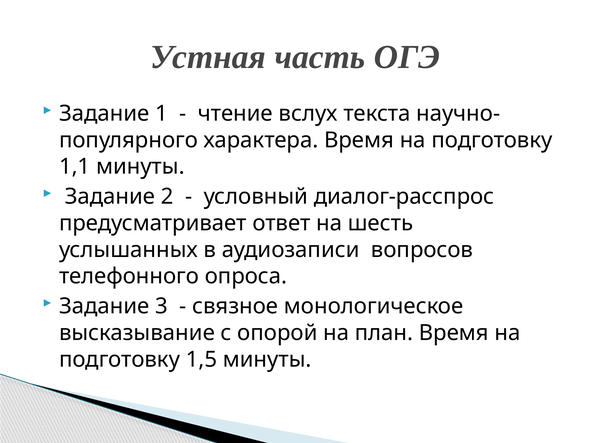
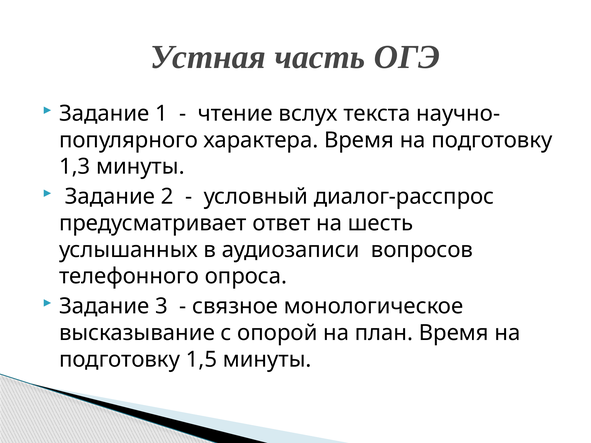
1,1: 1,1 -> 1,3 (75, 167)
